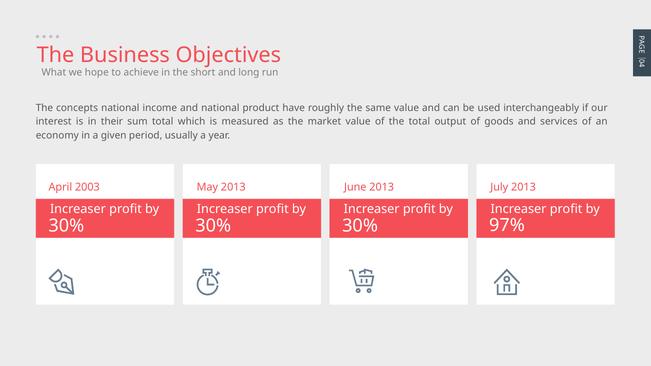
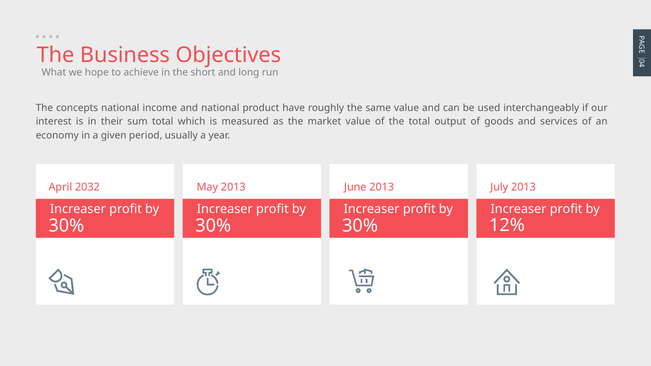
2003: 2003 -> 2032 (87, 187)
97%: 97% -> 12% (507, 225)
